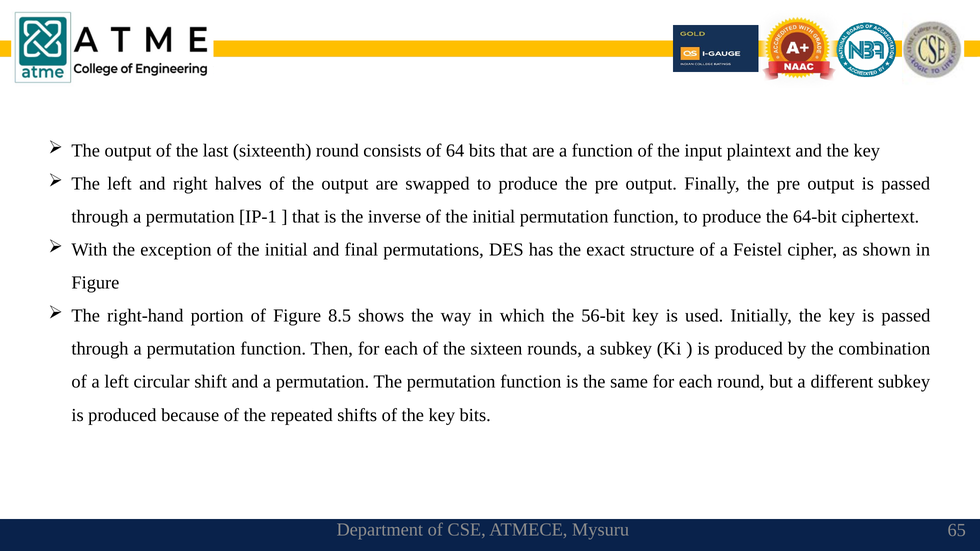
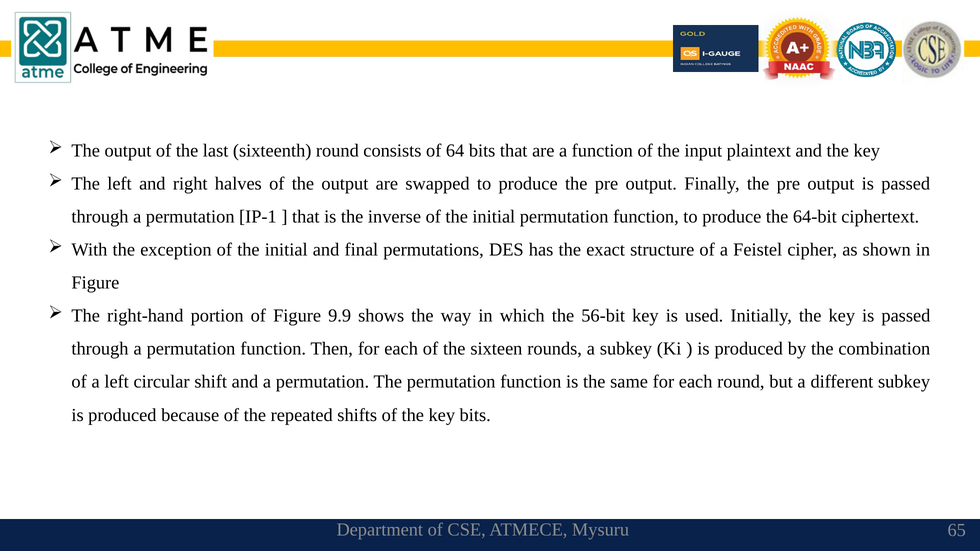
8.5: 8.5 -> 9.9 (340, 316)
